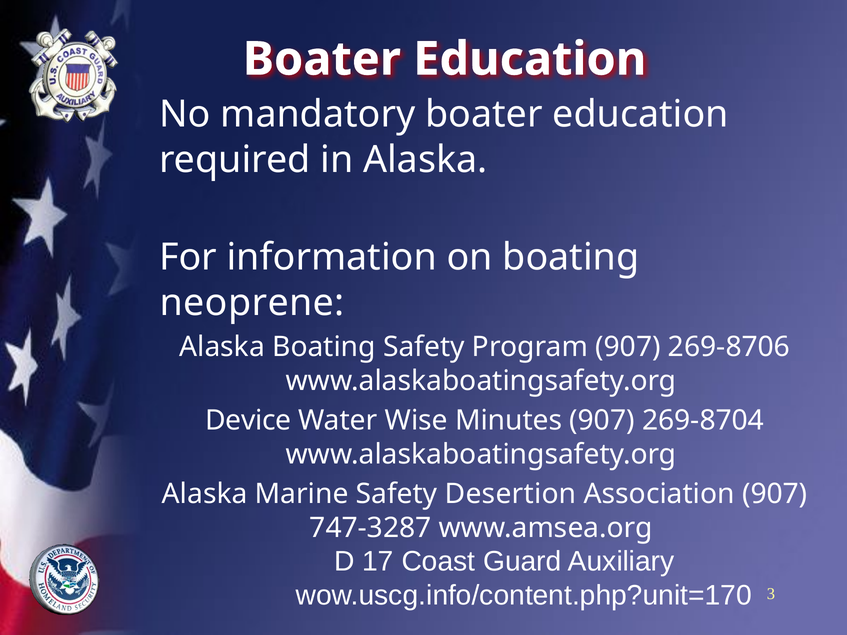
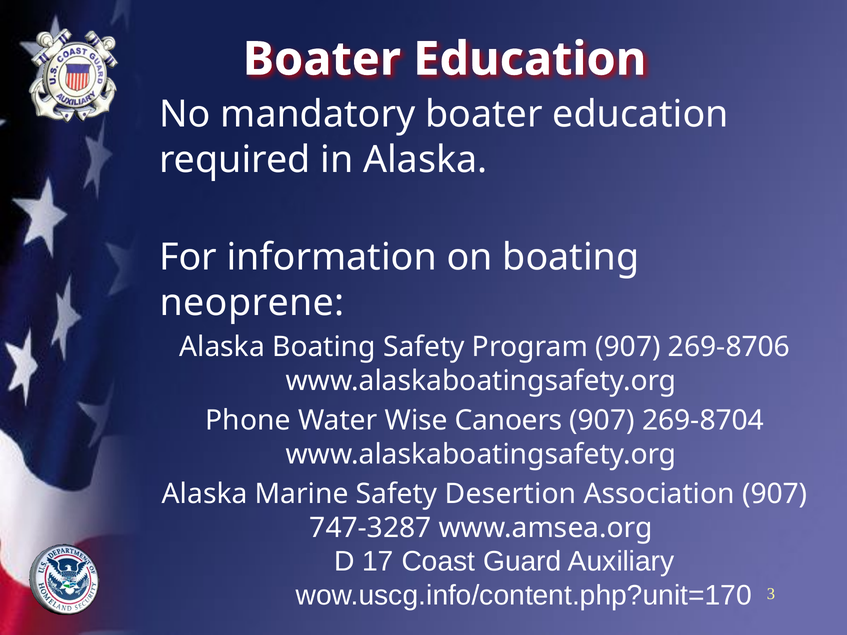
Device: Device -> Phone (248, 421)
Minutes: Minutes -> Canoers (509, 421)
